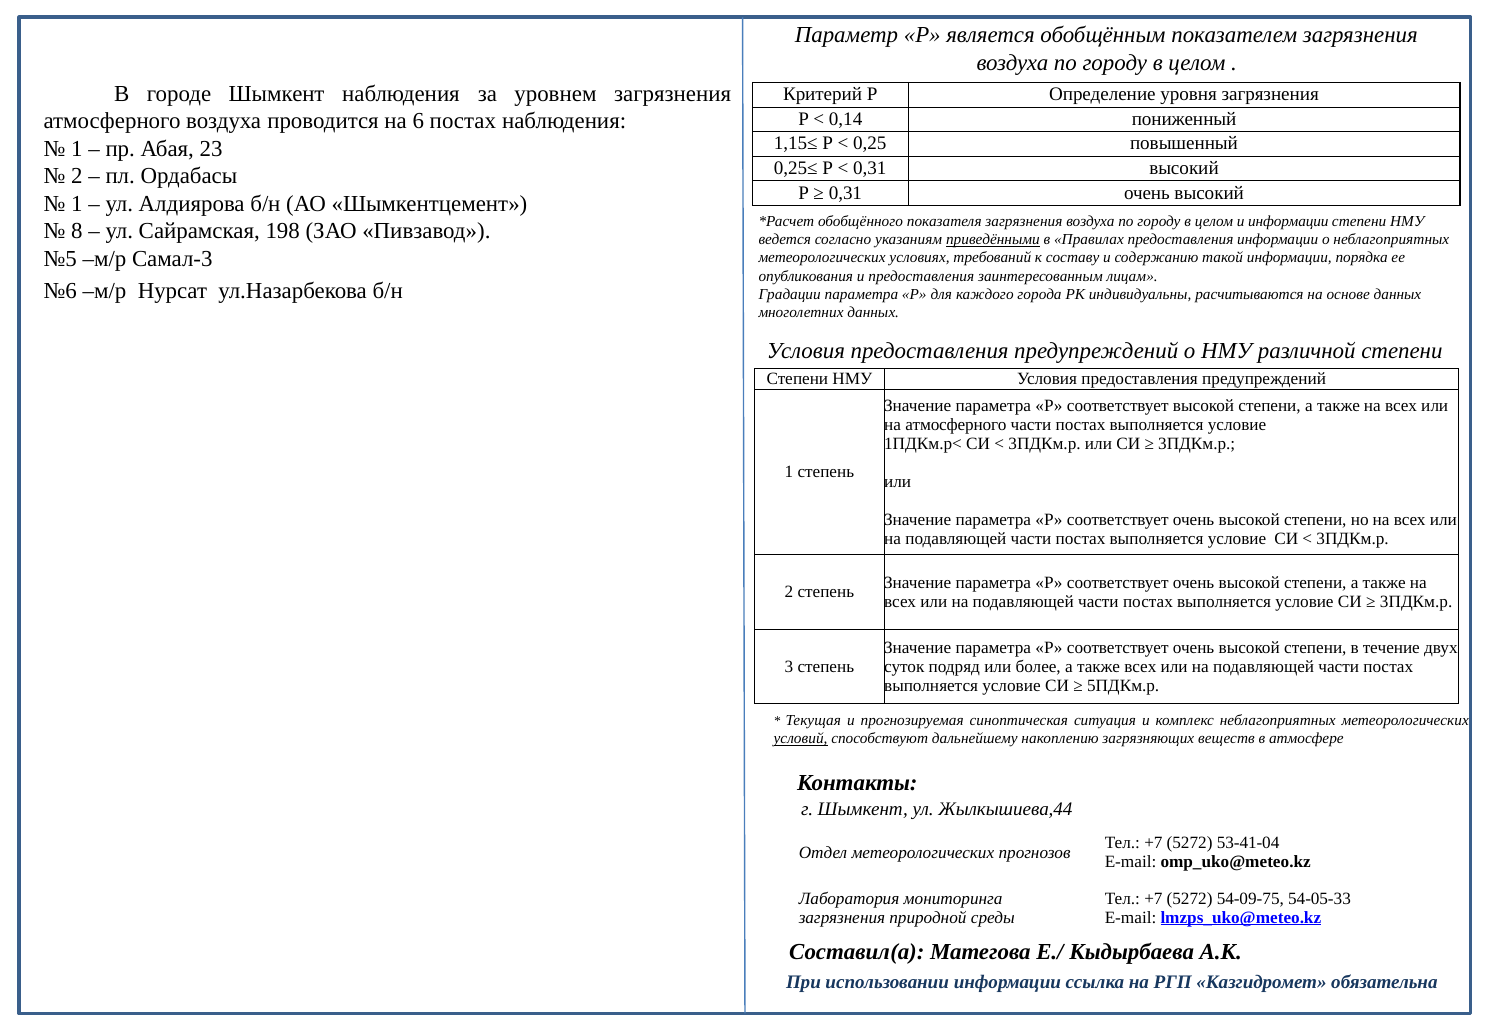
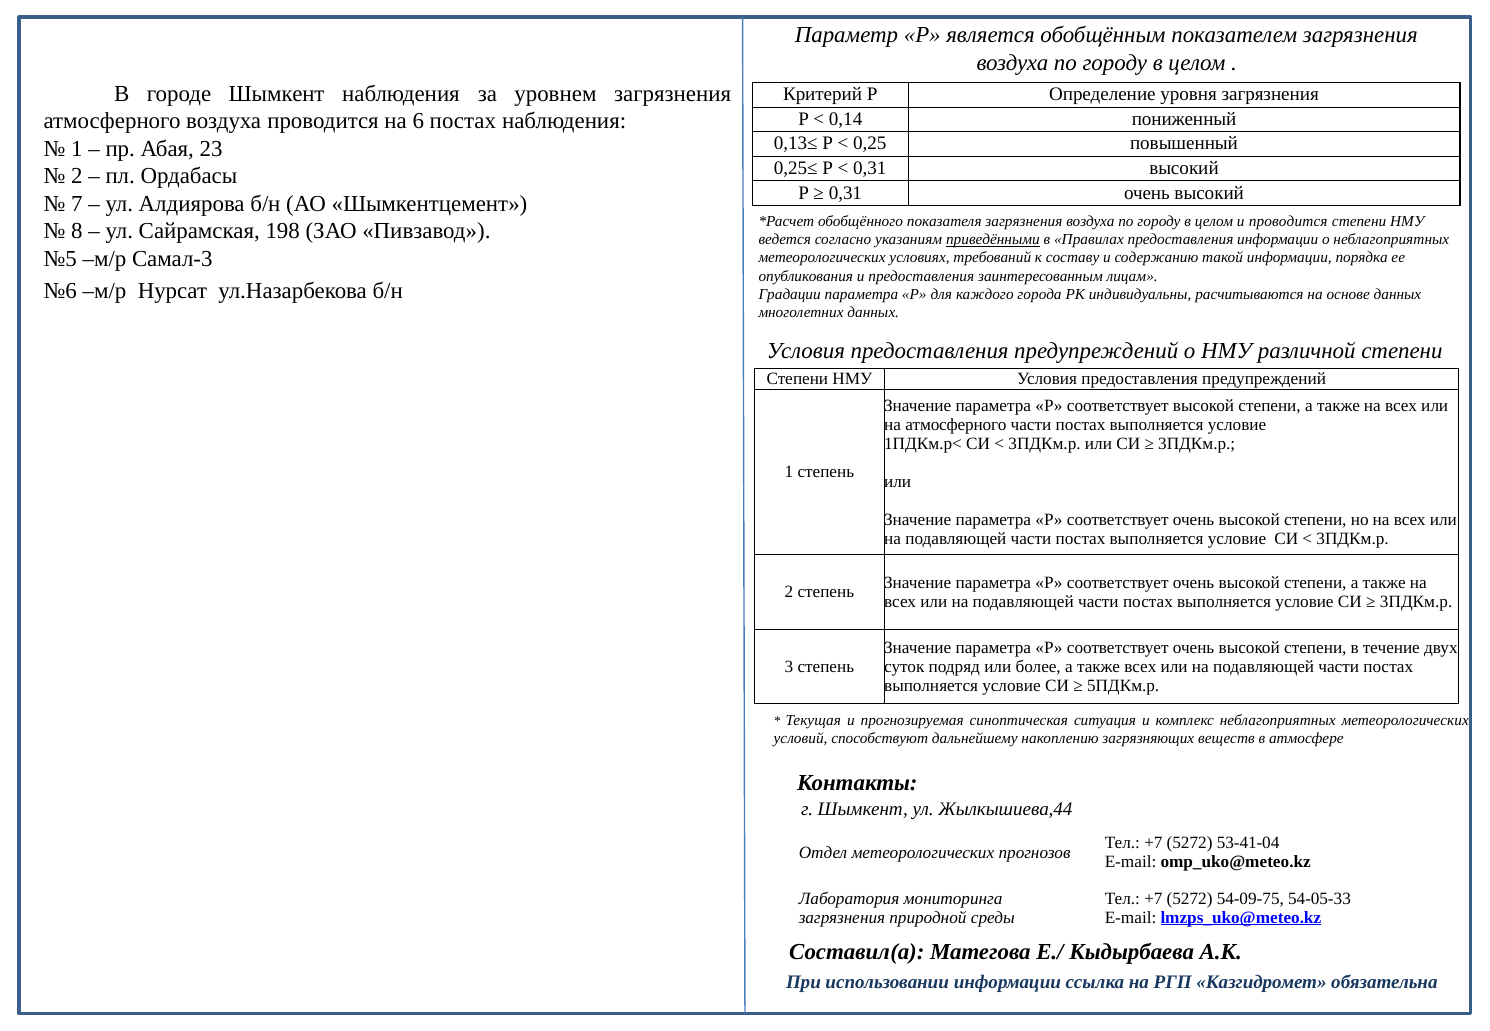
1,15≤: 1,15≤ -> 0,13≤ (796, 144)
1: 1 -> 7 (77, 204)
и информации: информации -> проводится (1288, 221)
условий underline: present -> none (801, 739)
